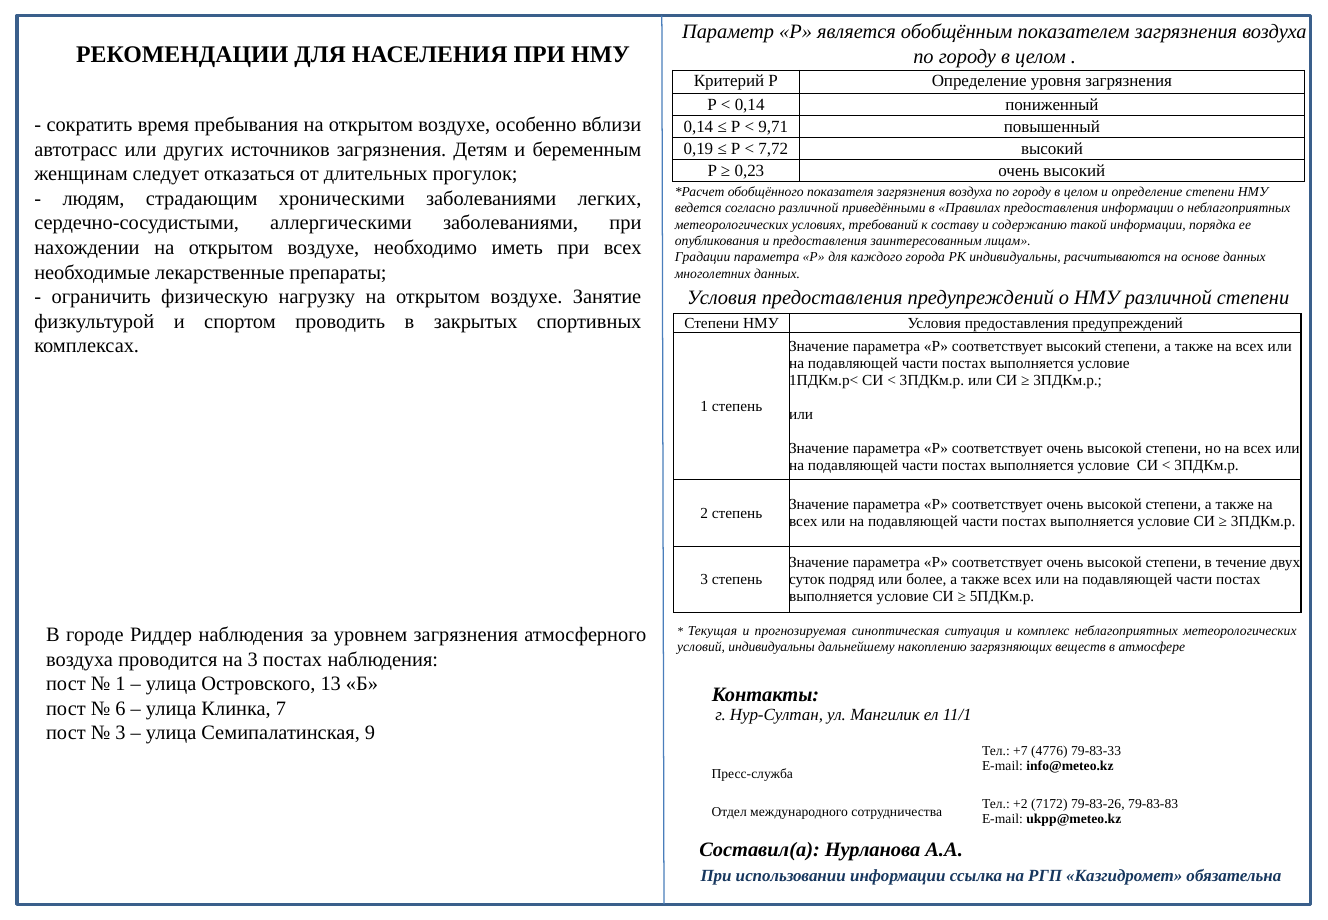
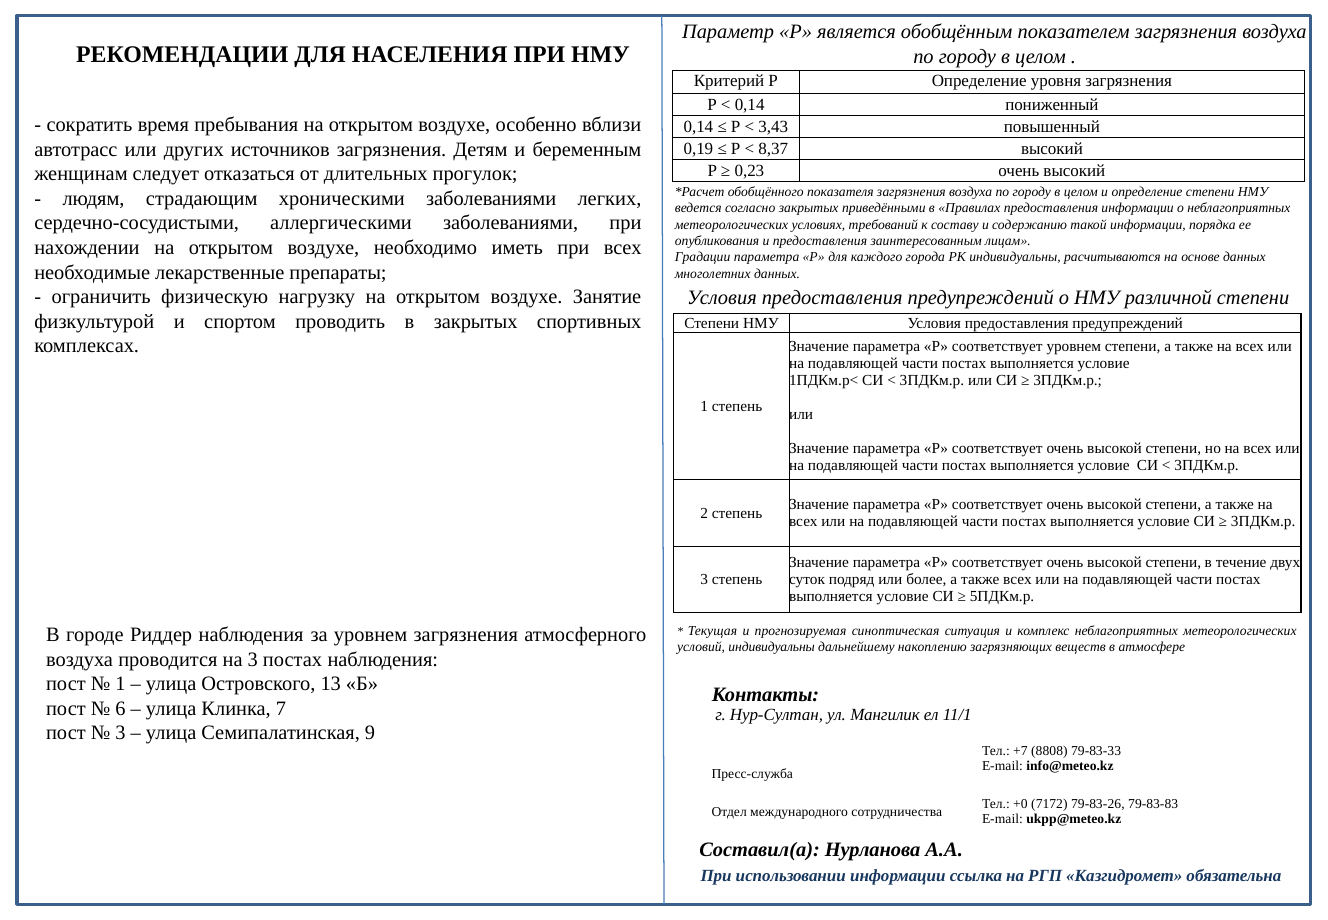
9,71: 9,71 -> 3,43 (773, 126)
7,72: 7,72 -> 8,37 (773, 148)
согласно различной: различной -> закрытых (809, 208)
соответствует высокий: высокий -> уровнем (1074, 346)
4776: 4776 -> 8808 (1049, 751)
+2: +2 -> +0 (1020, 804)
